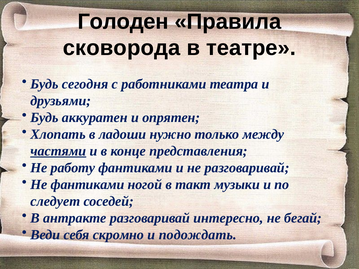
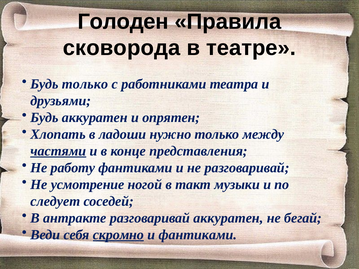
Будь сегодня: сегодня -> только (85, 84)
Не фантиками: фантиками -> усмотрение (88, 185)
разговаривай интересно: интересно -> аккуратен (228, 218)
скромно underline: none -> present (118, 235)
и подождать: подождать -> фантиками (198, 235)
